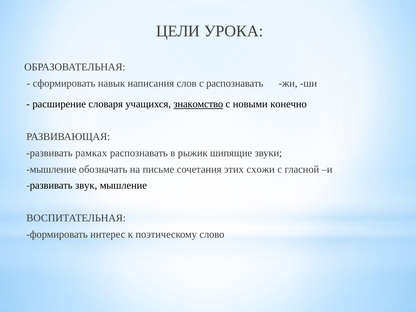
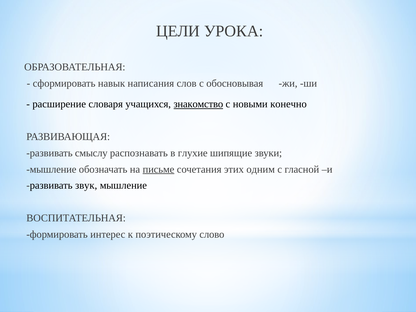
с распознавать: распознавать -> обосновывая (235, 83)
рамках: рамках -> смыслу (91, 153)
рыжик: рыжик -> глухие (193, 153)
письме underline: none -> present (159, 169)
схожи: схожи -> одним (261, 169)
